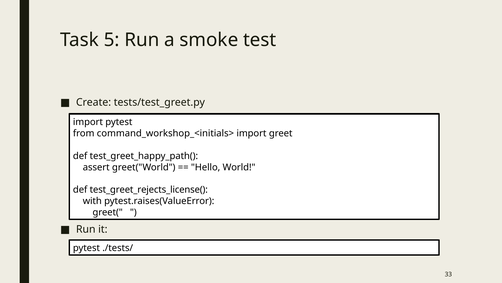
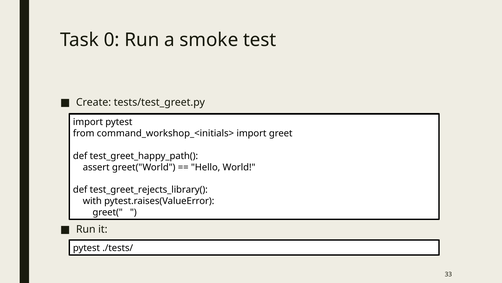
5: 5 -> 0 (112, 40)
test_greet_rejects_license(: test_greet_rejects_license( -> test_greet_rejects_library( (149, 189)
